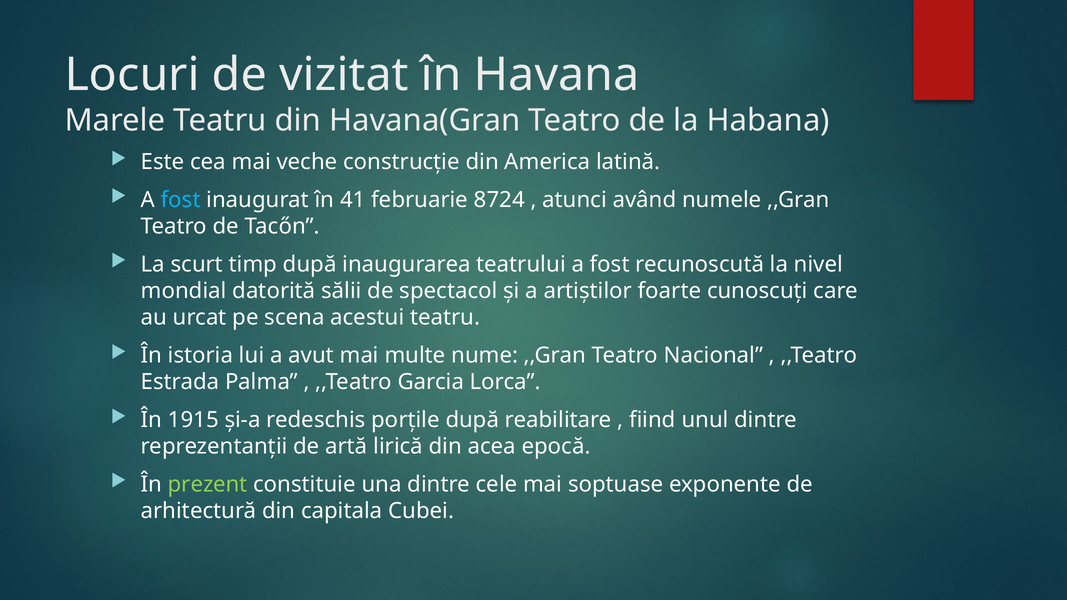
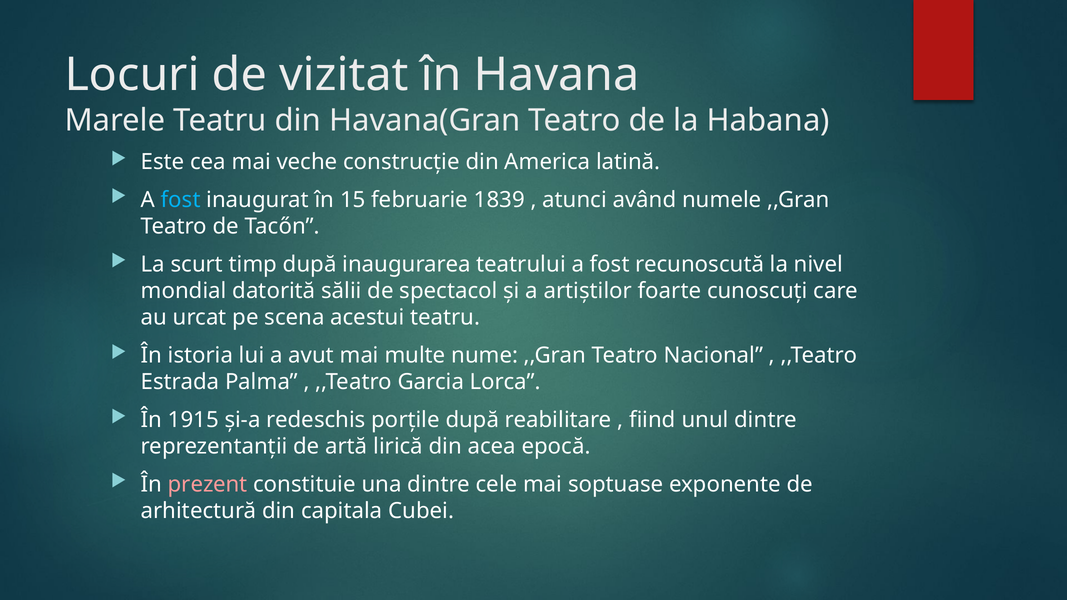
41: 41 -> 15 (353, 200)
8724: 8724 -> 1839 (499, 200)
prezent colour: light green -> pink (208, 485)
